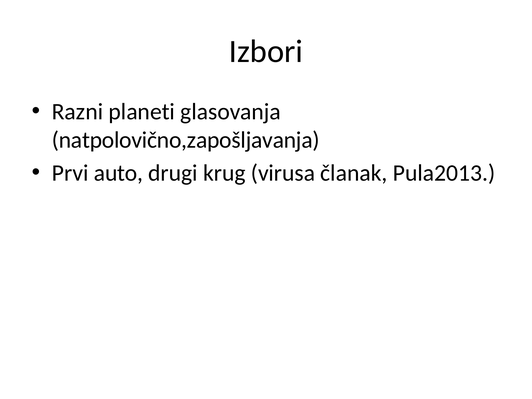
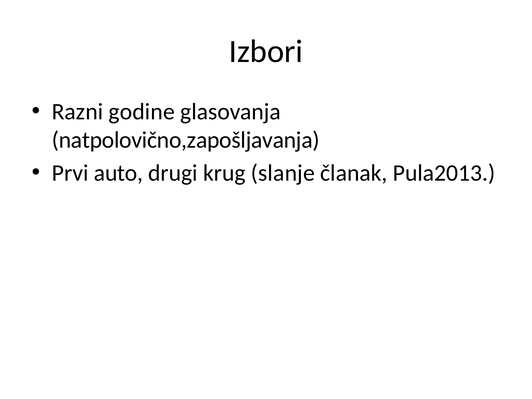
planeti: planeti -> godine (142, 112)
virusa: virusa -> slanje (283, 173)
